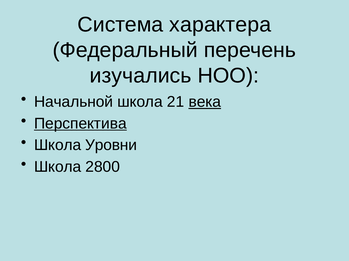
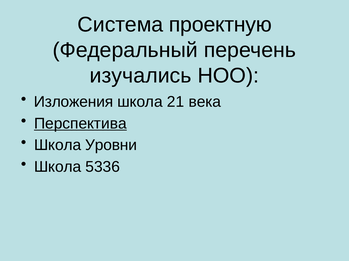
характера: характера -> проектную (220, 25)
Начальной: Начальной -> Изложения (74, 102)
века underline: present -> none (205, 102)
2800: 2800 -> 5336 (103, 167)
